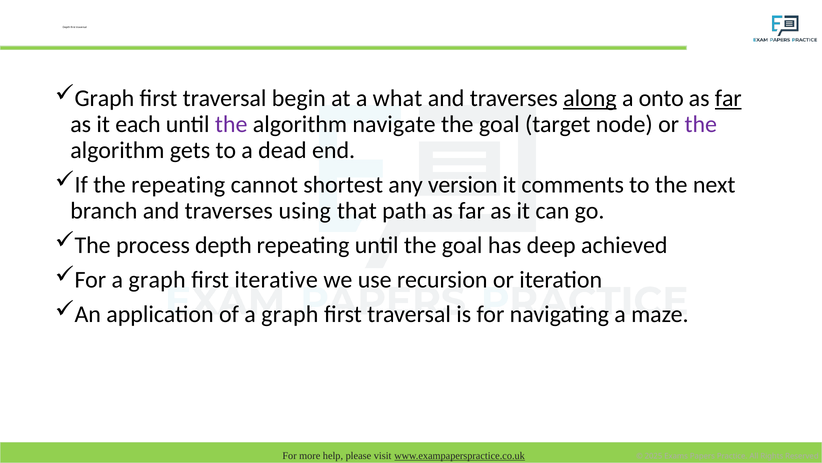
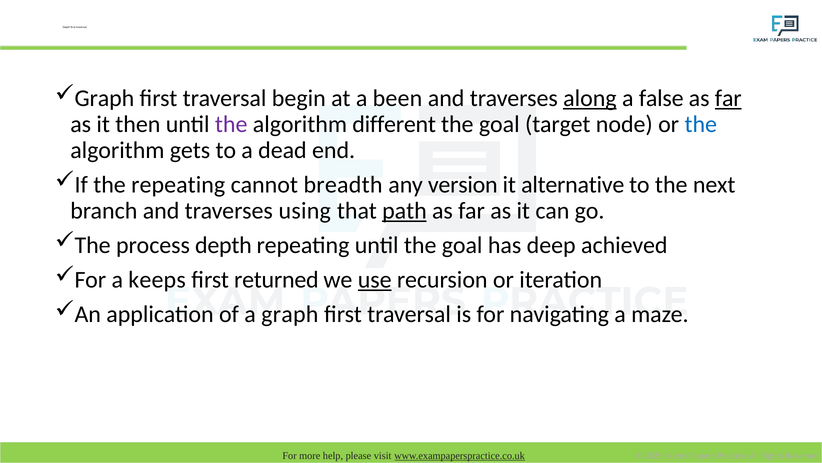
what: what -> been (397, 98)
onto: onto -> false (661, 98)
each: each -> then (138, 124)
navigate: navigate -> different (394, 124)
the colour: purple -> blue (701, 124)
shortest: shortest -> breadth (343, 185)
comments: comments -> alternative (573, 185)
path underline: none -> present (404, 210)
For a graph: graph -> keeps (157, 279)
iterative: iterative -> returned (276, 279)
use underline: none -> present (375, 279)
